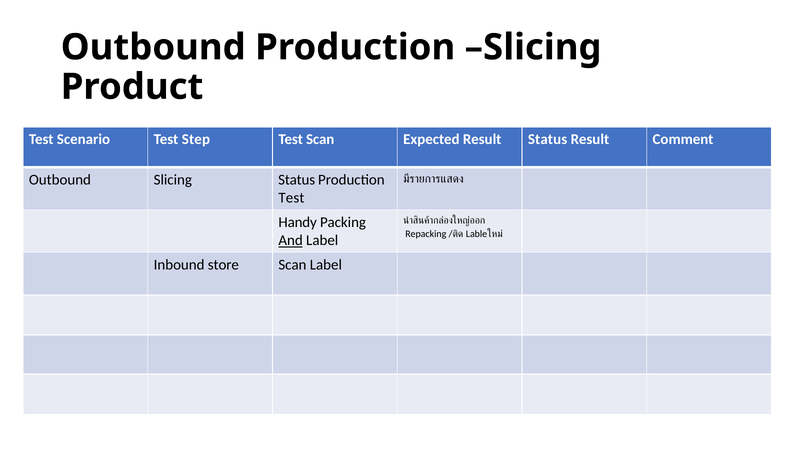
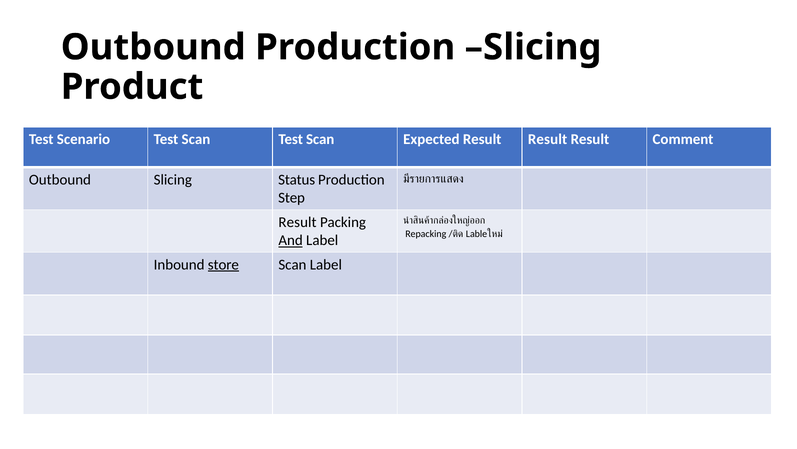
Scenario Test Step: Step -> Scan (196, 139)
Expected Result Status: Status -> Result (548, 139)
Test: Test -> Step (292, 198)
Handy: Handy -> Result (298, 222)
store underline: none -> present (223, 264)
